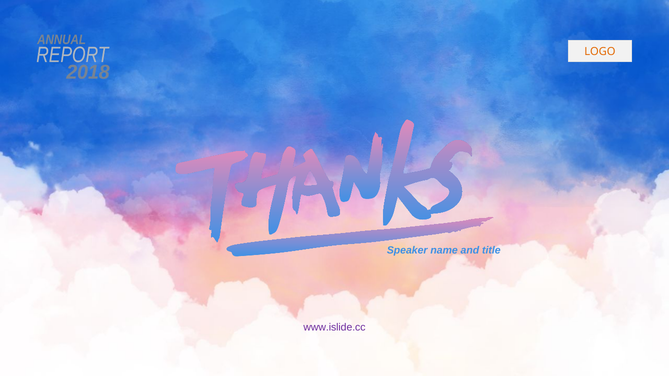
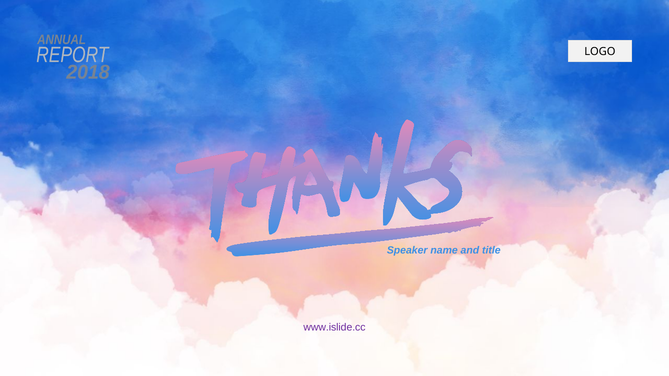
LOGO colour: orange -> black (600, 52)
